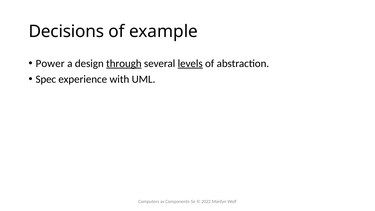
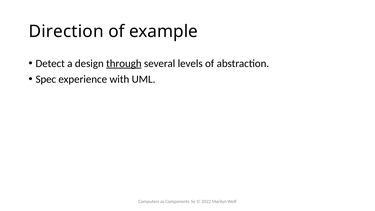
Decisions: Decisions -> Direction (66, 32)
Power: Power -> Detect (50, 63)
levels underline: present -> none (190, 63)
